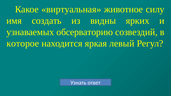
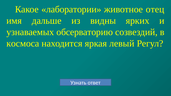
виртуальная: виртуальная -> лаборатории (71, 9)
силу: силу -> отец (155, 9)
создать: создать -> дальше (47, 21)
которое: которое -> космоса (23, 44)
